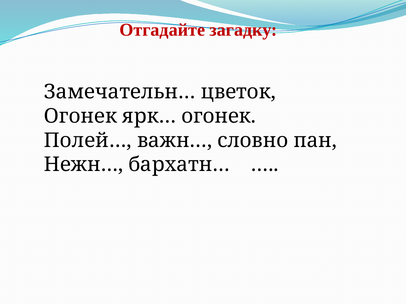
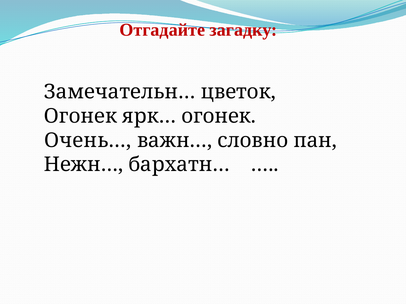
Полей…: Полей… -> Очень… (88, 141)
